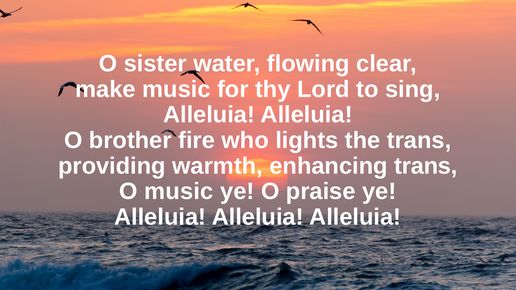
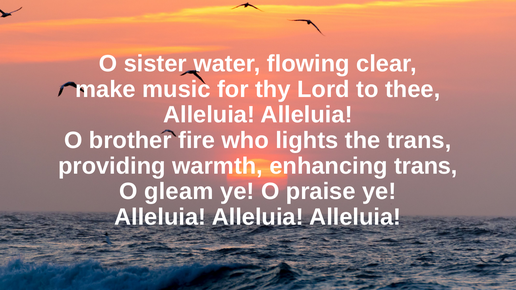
sing: sing -> thee (413, 89)
O music: music -> gleam (179, 192)
